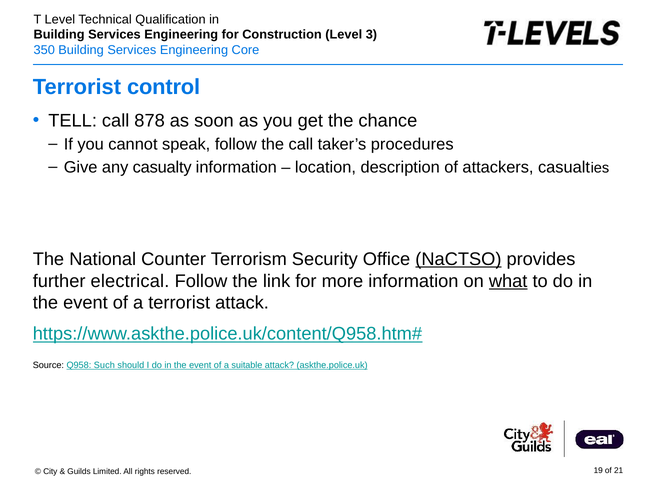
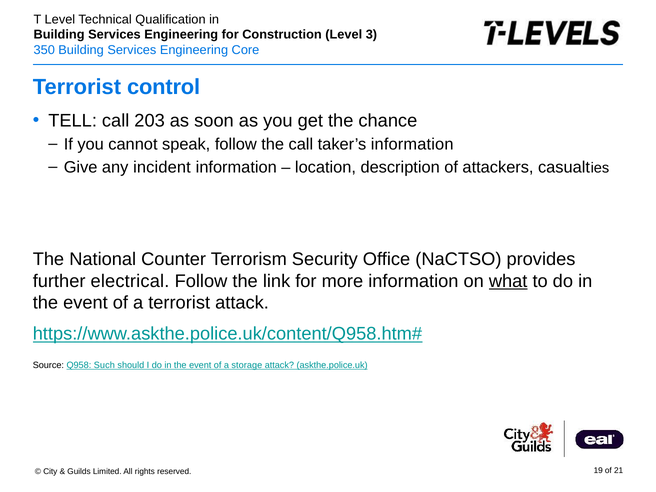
878: 878 -> 203 (150, 121)
taker’s procedures: procedures -> information (412, 144)
casualty: casualty -> incident (162, 167)
NaCTSO underline: present -> none (458, 259)
suitable: suitable -> storage (247, 365)
